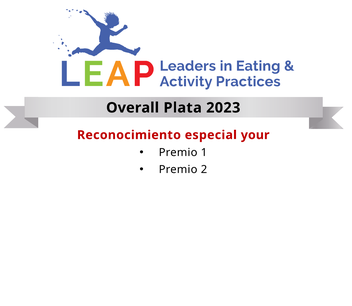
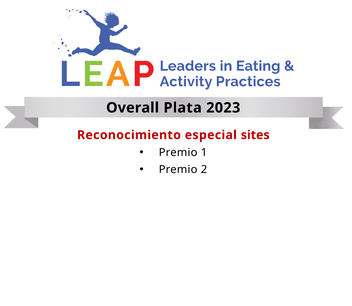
your: your -> sites (255, 135)
